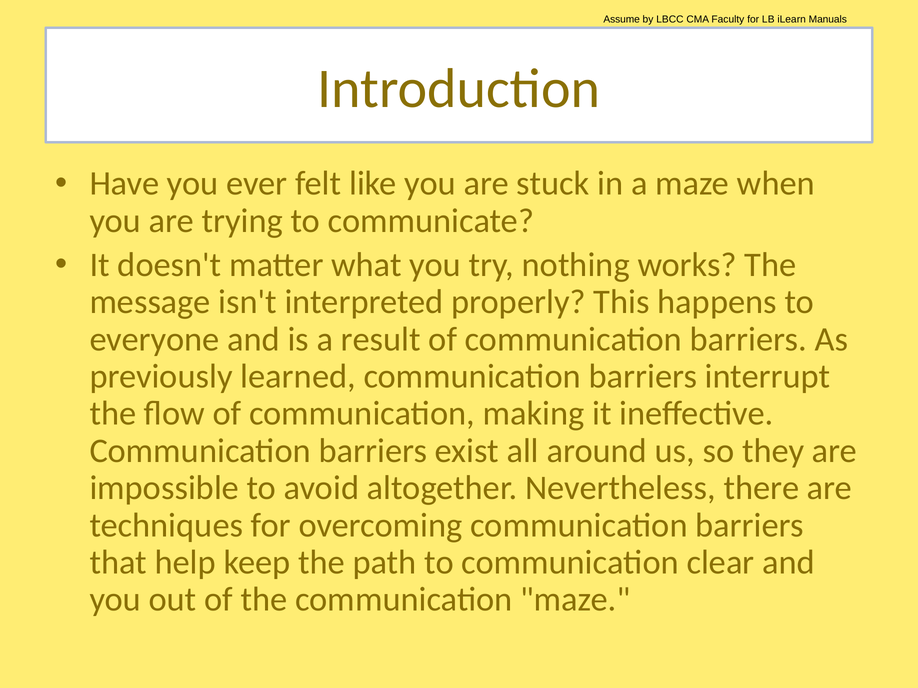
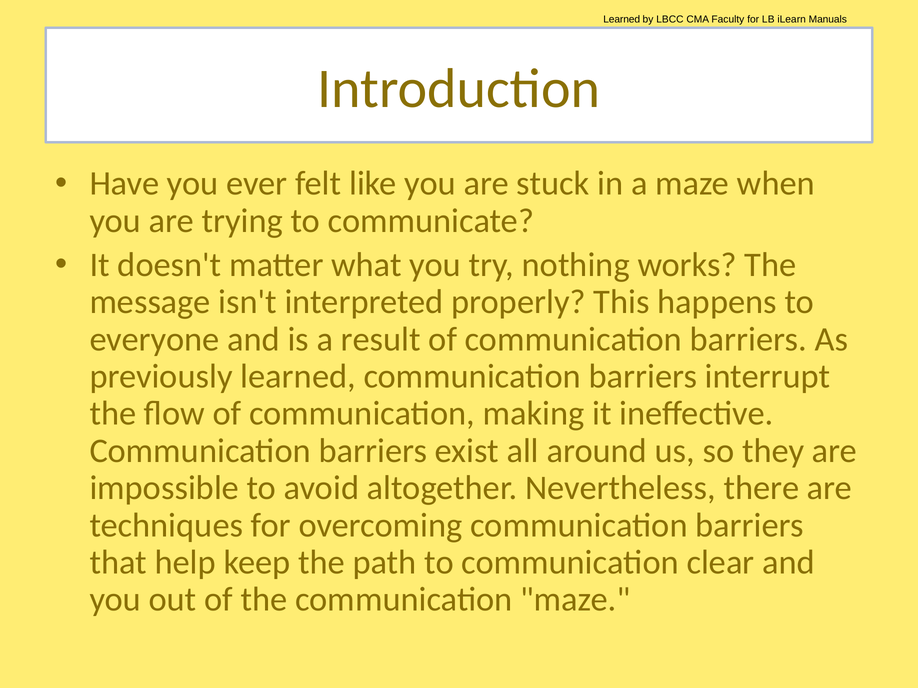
Assume: Assume -> Learned (622, 19)
